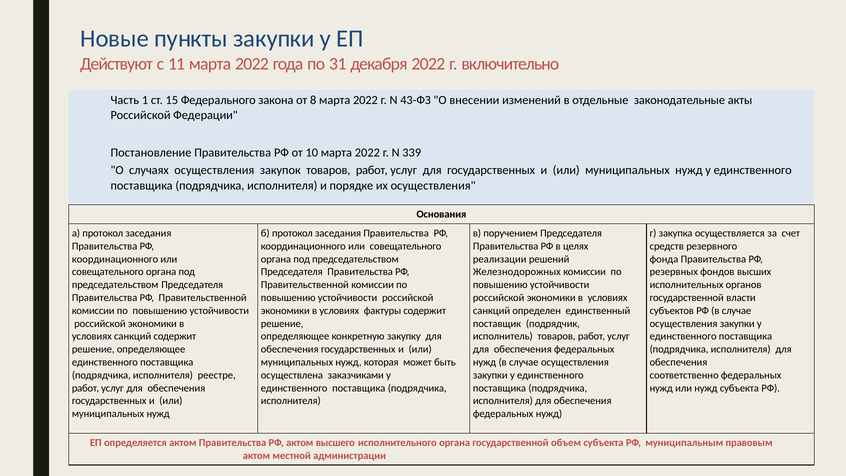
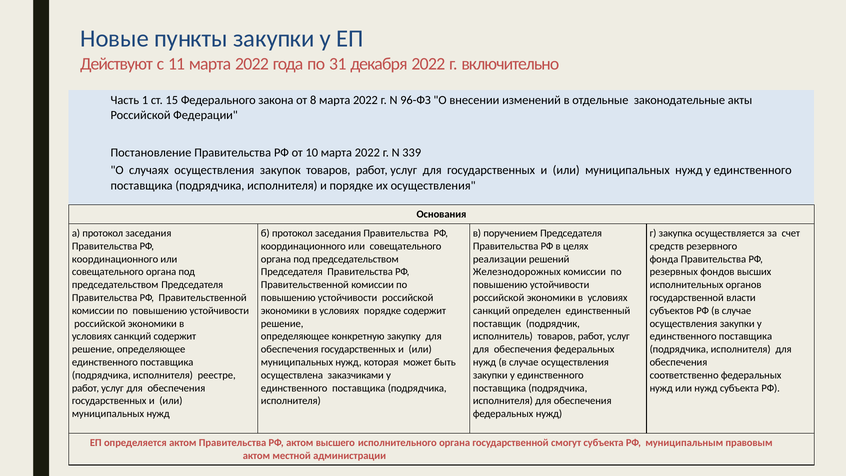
43-ФЗ: 43-ФЗ -> 96-ФЗ (416, 100)
условиях фактуры: фактуры -> порядке (382, 311)
объем: объем -> смогут (566, 443)
